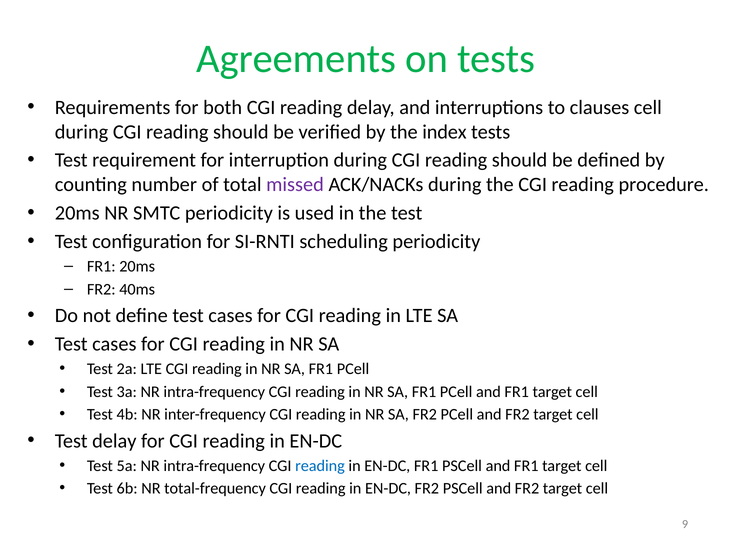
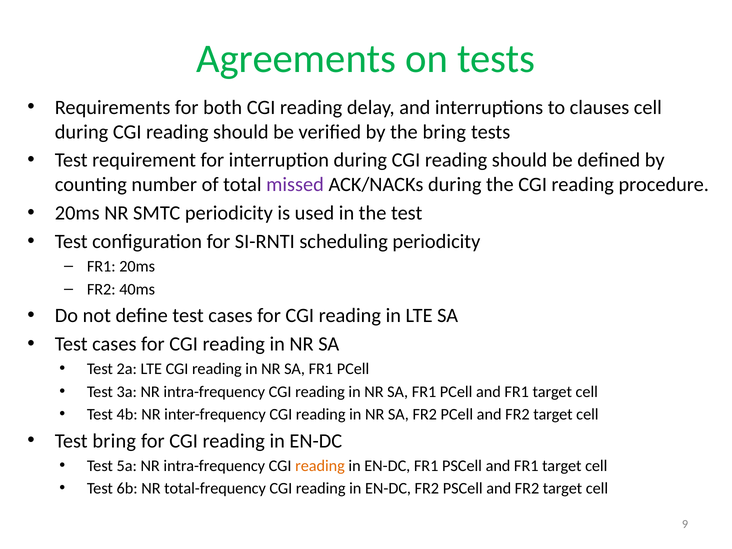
the index: index -> bring (444, 132)
Test delay: delay -> bring (114, 441)
reading colour: blue -> orange (320, 466)
